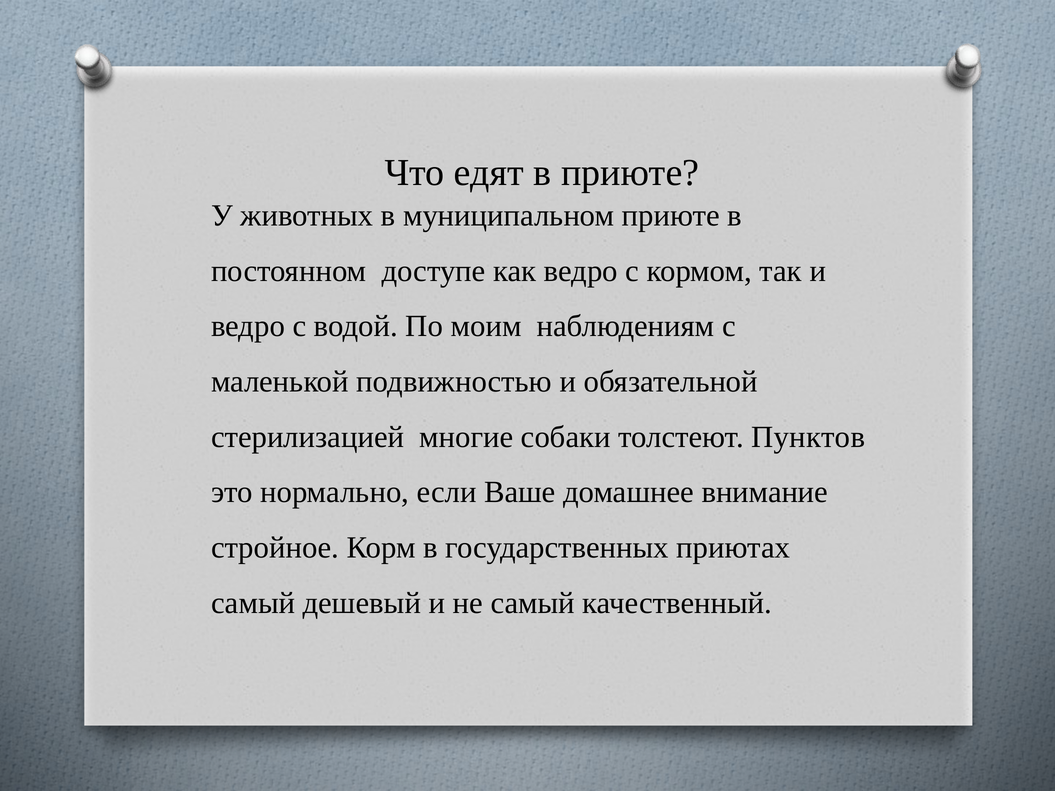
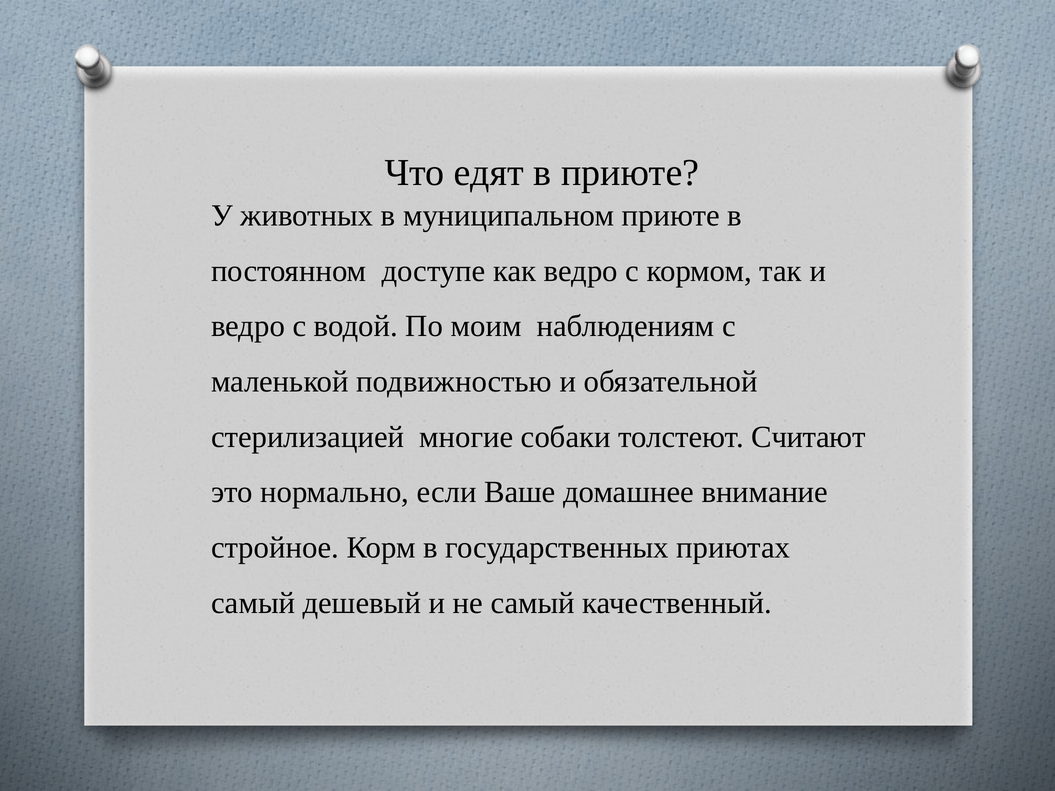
Пунктов: Пунктов -> Считают (809, 437)
